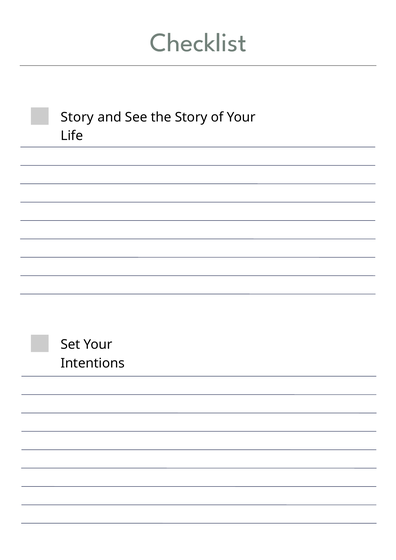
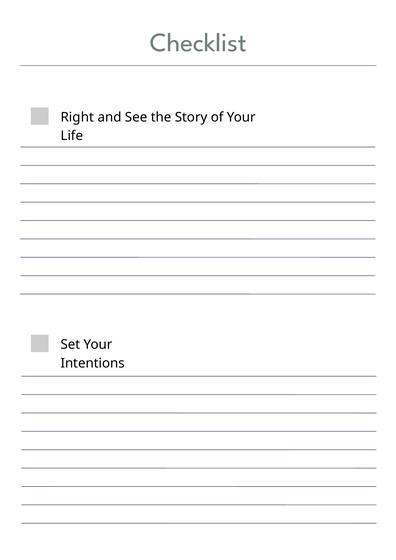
Story: Story -> Right (77, 117)
